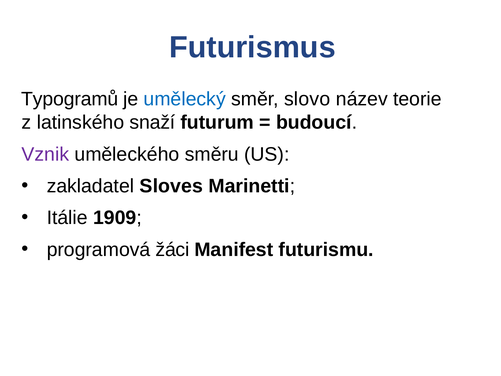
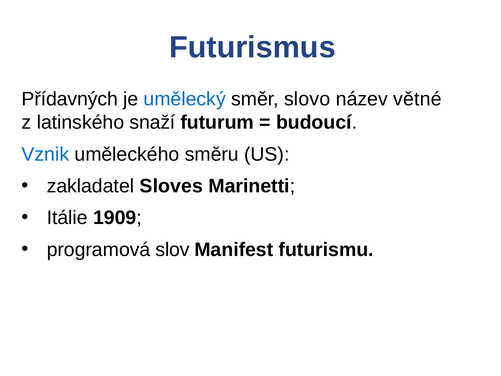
Typogramů: Typogramů -> Přídavných (70, 99)
teorie: teorie -> větné (417, 99)
Vznik colour: purple -> blue (45, 154)
žáci: žáci -> slov (172, 249)
